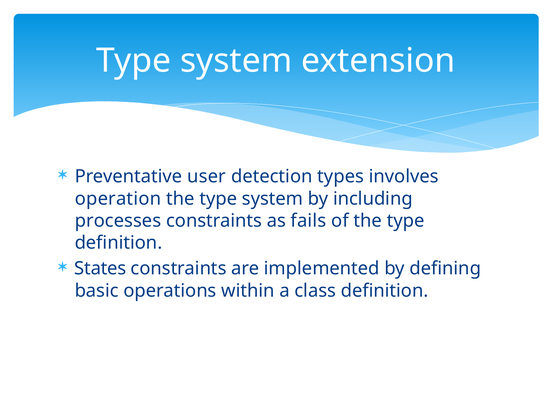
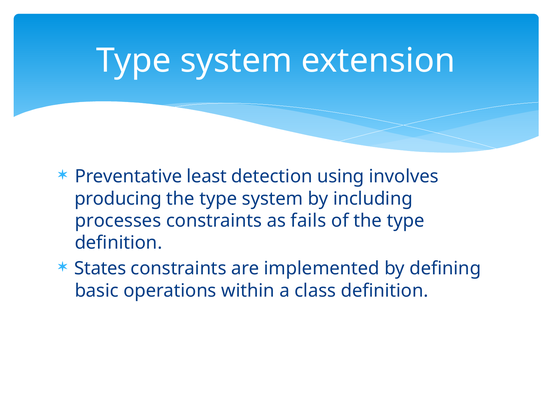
user: user -> least (207, 177)
types: types -> using (341, 177)
operation: operation -> producing (118, 199)
